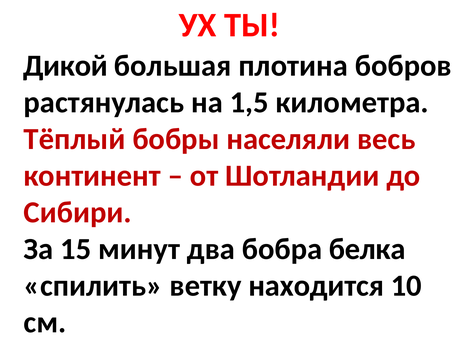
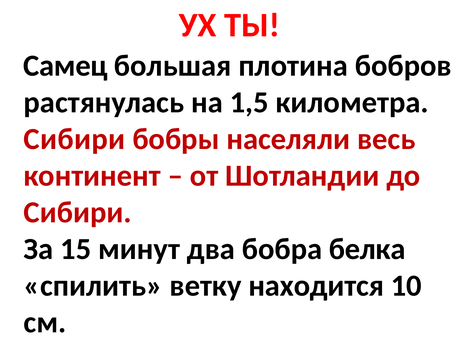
Дикой: Дикой -> Самец (65, 66)
Тёплый: Тёплый -> Сибири (74, 139)
